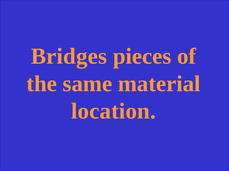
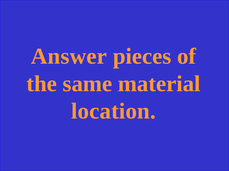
Bridges: Bridges -> Answer (69, 57)
